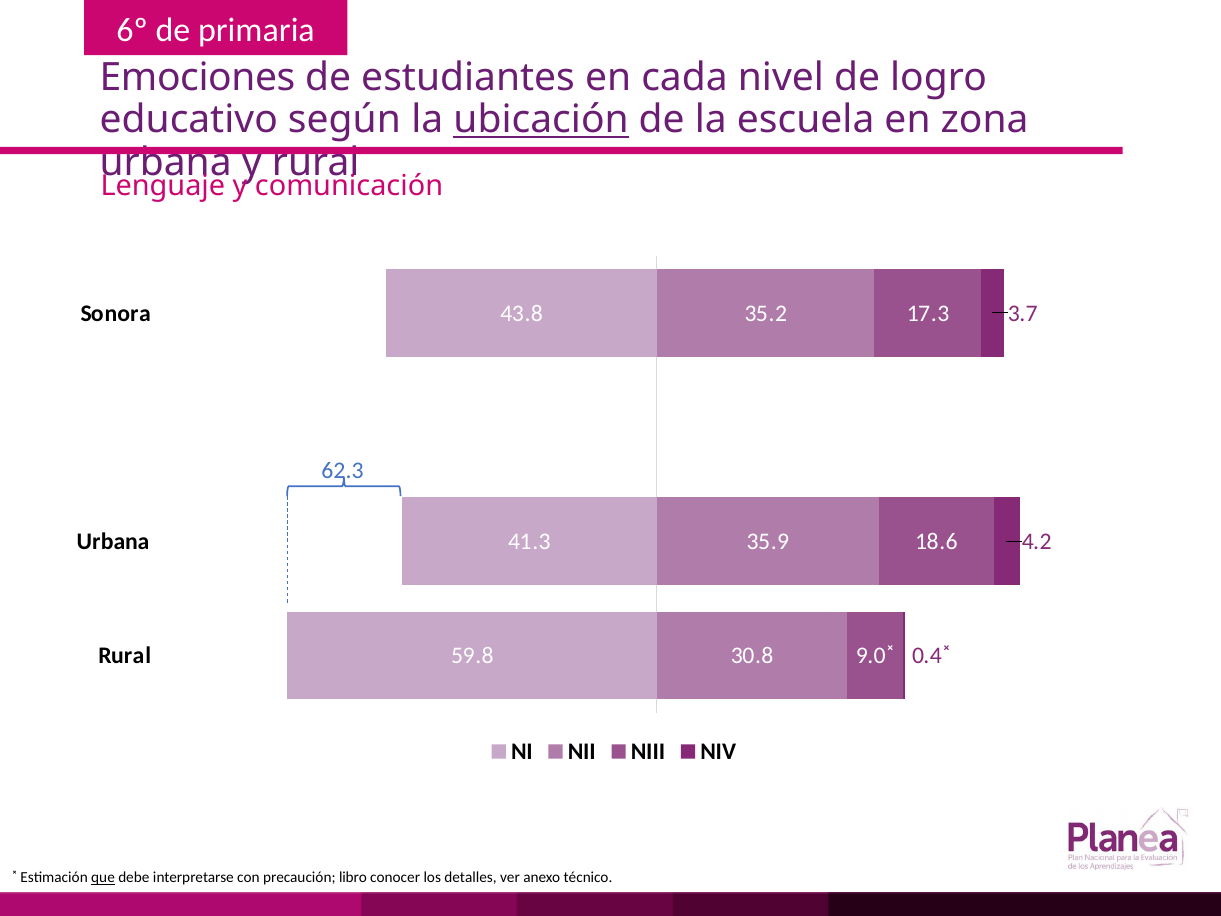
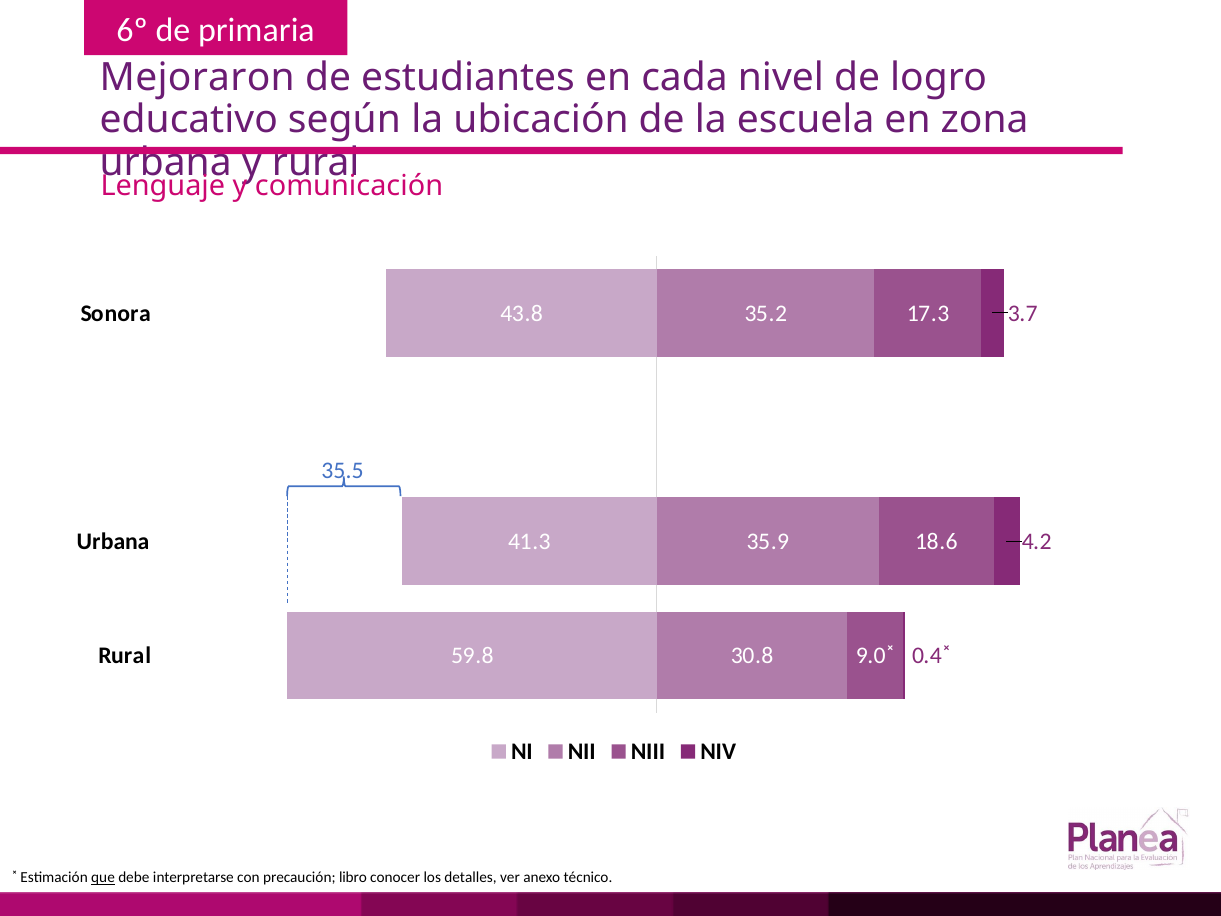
Emociones: Emociones -> Mejoraron (197, 78)
ubicación underline: present -> none (541, 120)
62.3: 62.3 -> 35.5 (343, 471)
